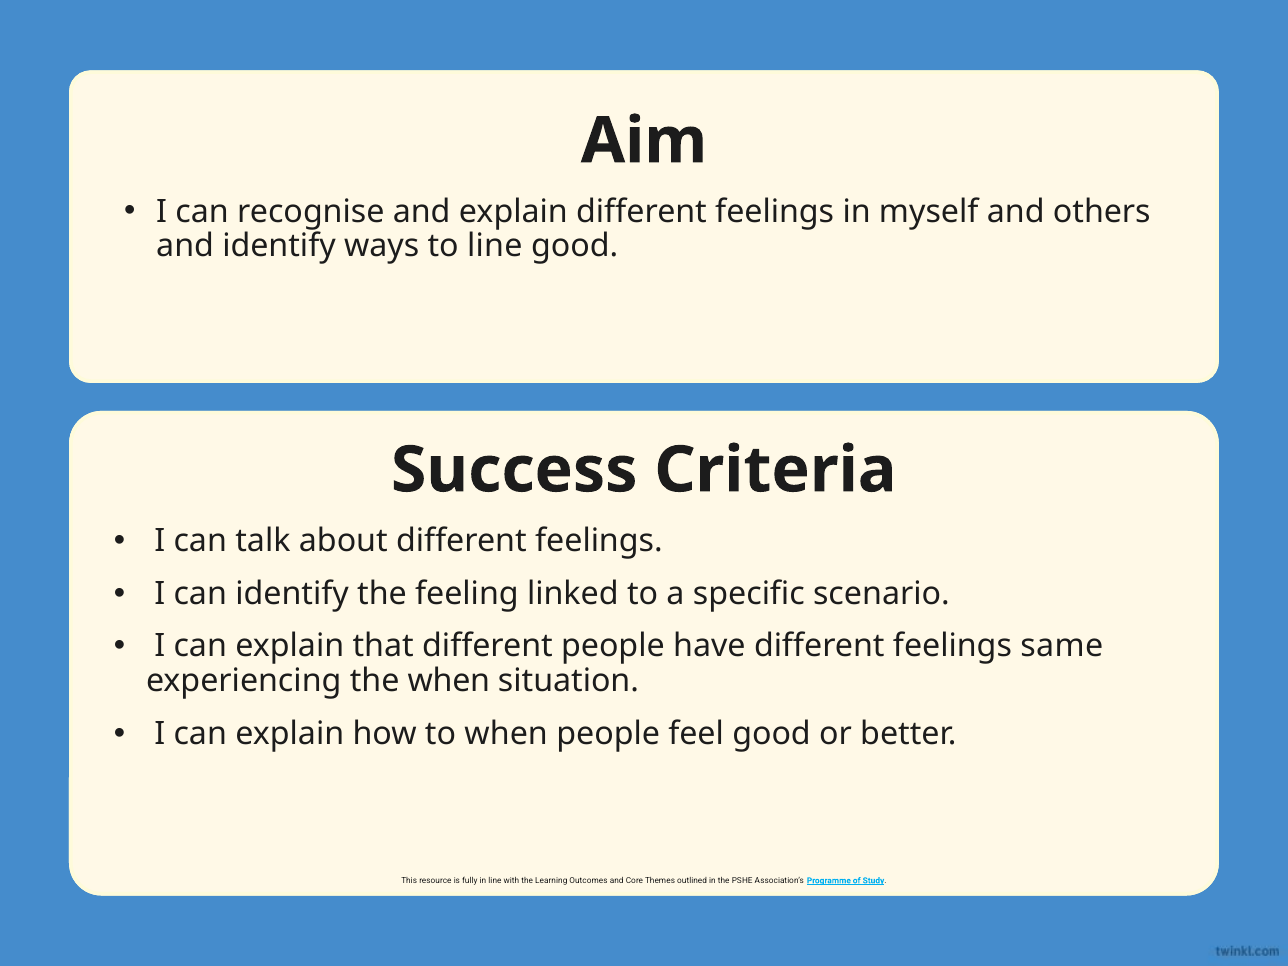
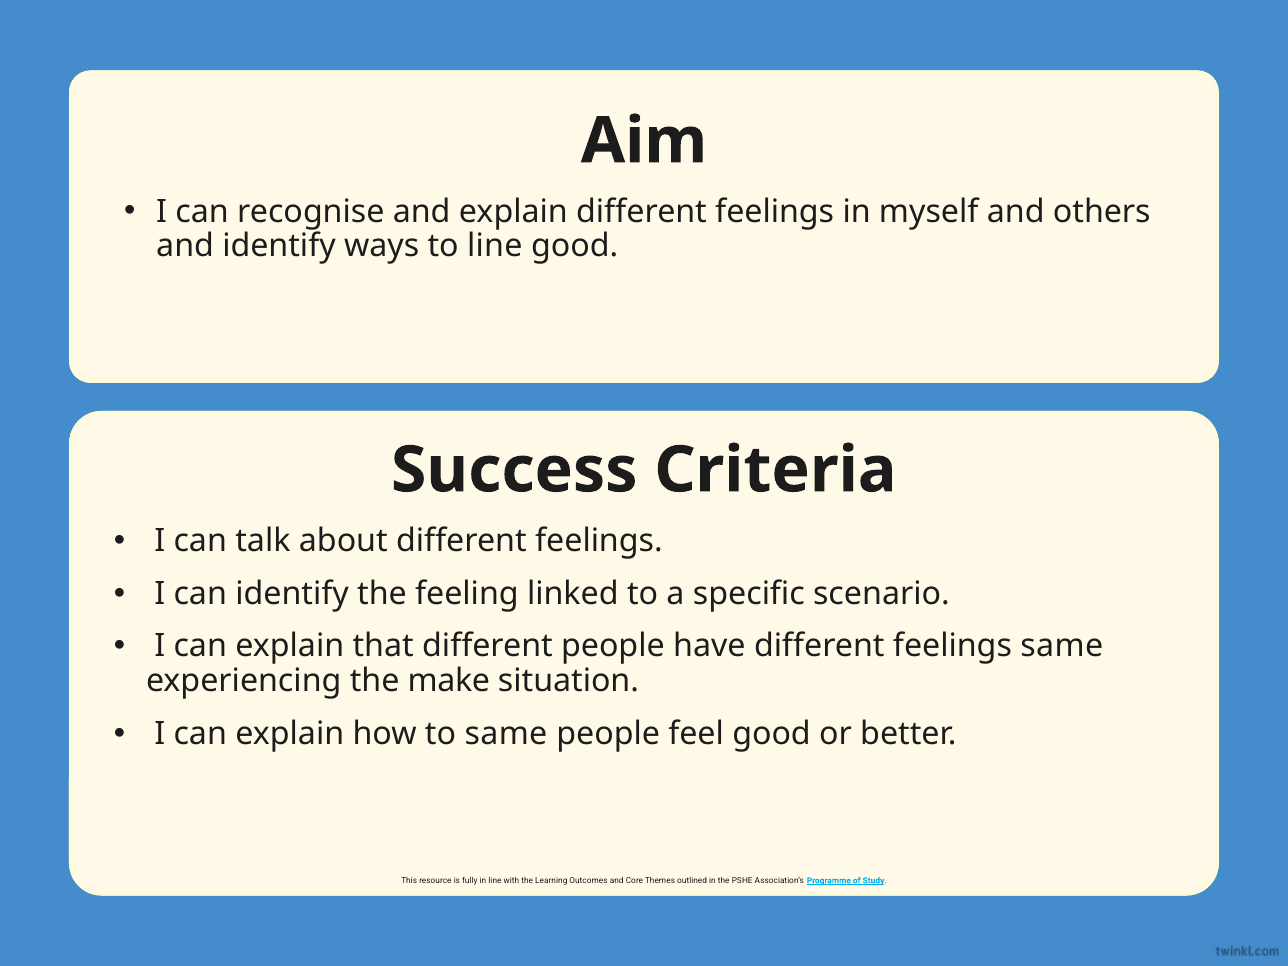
the when: when -> make (449, 681)
to when: when -> same (506, 734)
